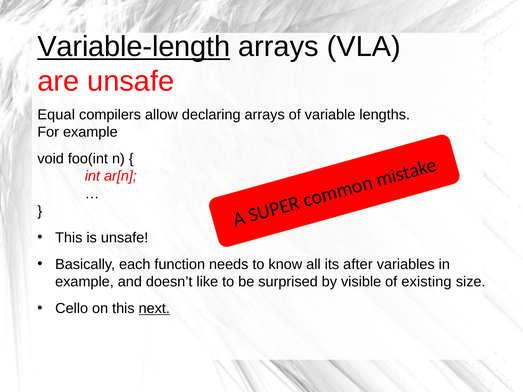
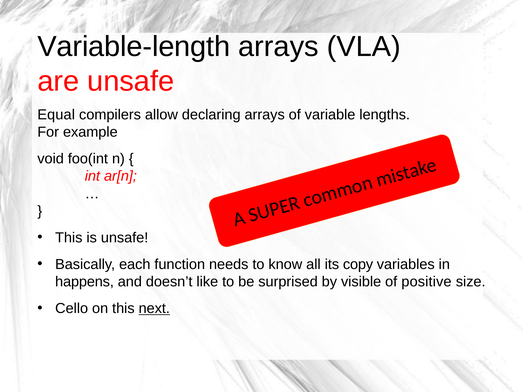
Variable-length underline: present -> none (134, 47)
after: after -> copy (358, 264)
example: example -> happens (85, 282)
existing: existing -> positive (426, 282)
